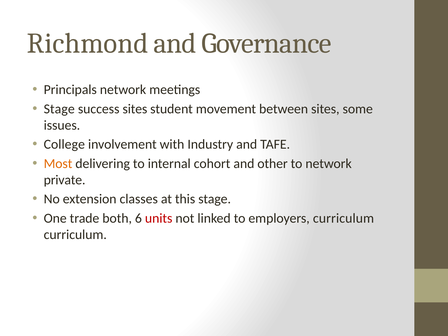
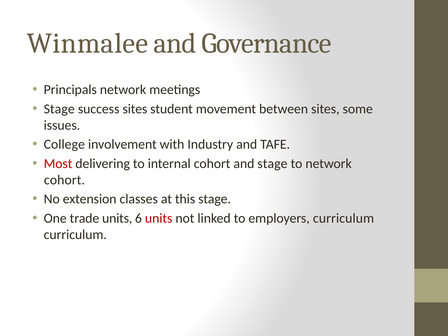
Richmond: Richmond -> Winmalee (87, 43)
Most colour: orange -> red (58, 164)
and other: other -> stage (272, 164)
private: private -> cohort (64, 180)
trade both: both -> units (117, 218)
